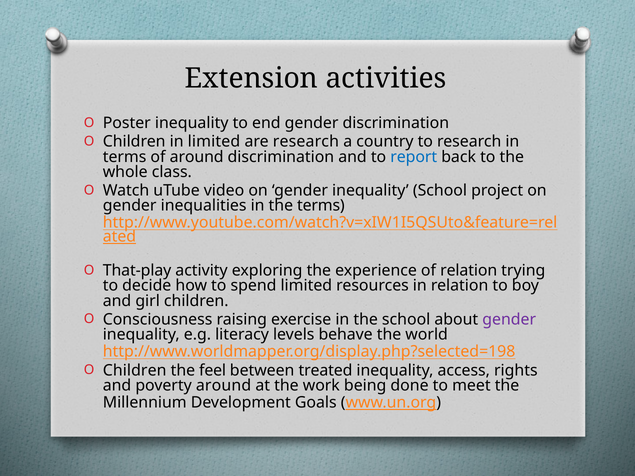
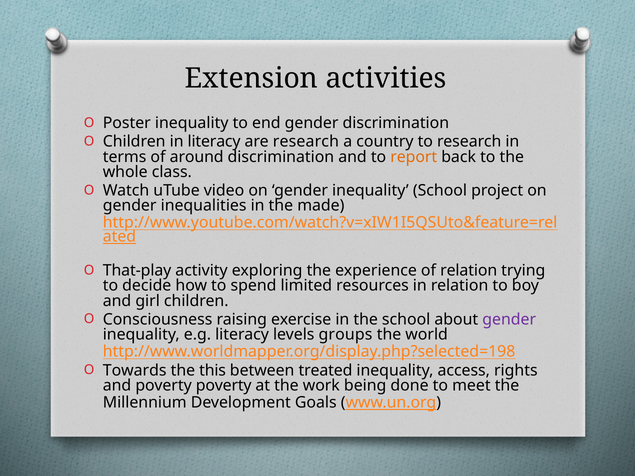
in limited: limited -> literacy (214, 142)
report colour: blue -> orange (414, 157)
the terms: terms -> made (321, 206)
behave: behave -> groups (345, 335)
Children: Children -> Towards (135, 370)
feel: feel -> this (213, 370)
poverty around: around -> poverty (224, 386)
